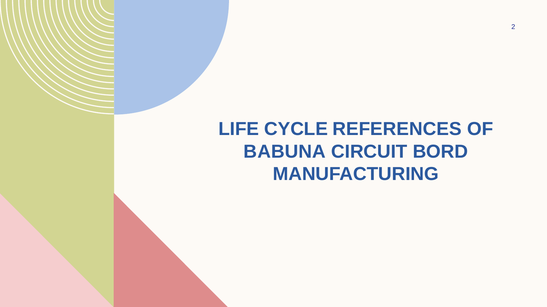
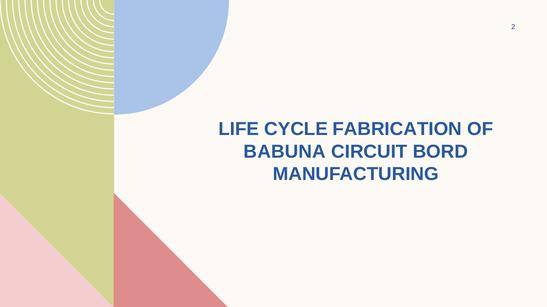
REFERENCES: REFERENCES -> FABRICATION (397, 129)
